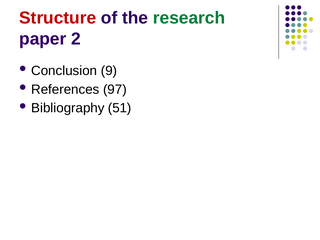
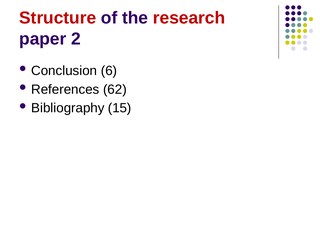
research colour: green -> red (189, 18)
9: 9 -> 6 (109, 71)
97: 97 -> 62 (115, 89)
51: 51 -> 15 (120, 108)
